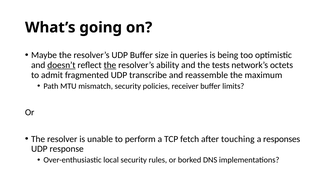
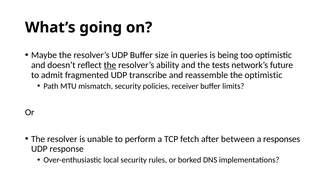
doesn’t underline: present -> none (61, 65)
octets: octets -> future (282, 65)
the maximum: maximum -> optimistic (263, 75)
touching: touching -> between (238, 139)
